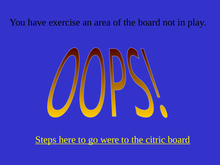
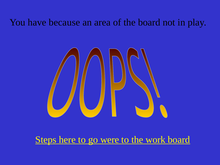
exercise: exercise -> because (64, 22)
citric: citric -> work (156, 140)
